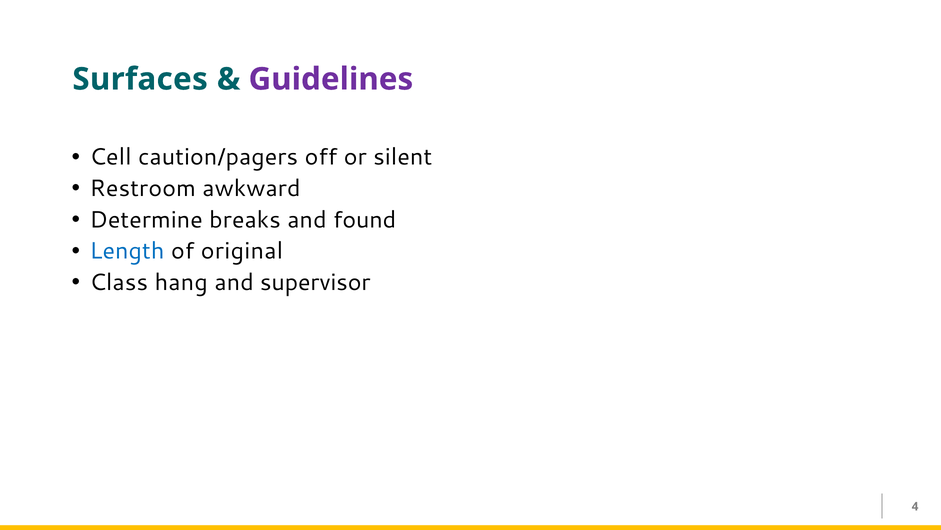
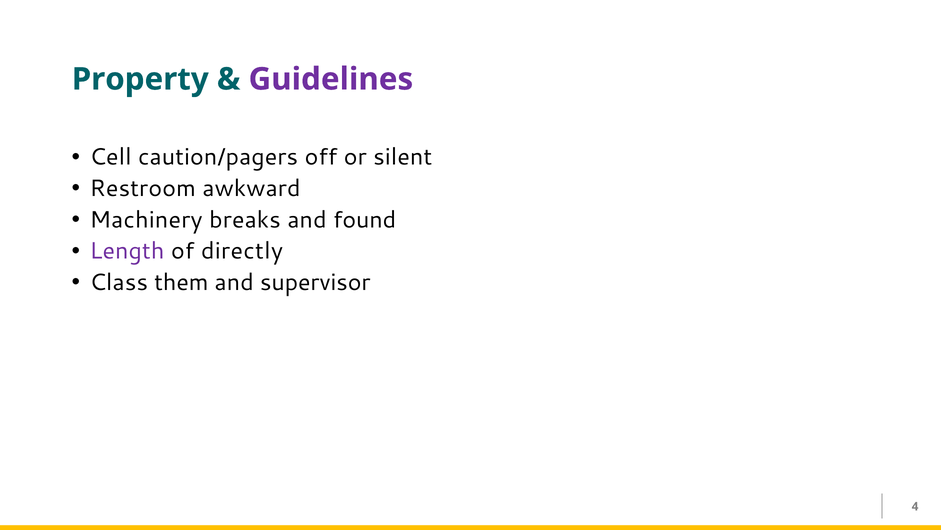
Surfaces: Surfaces -> Property (140, 79)
Determine: Determine -> Machinery (146, 220)
Length colour: blue -> purple (127, 251)
original: original -> directly (242, 251)
hang: hang -> them (181, 282)
